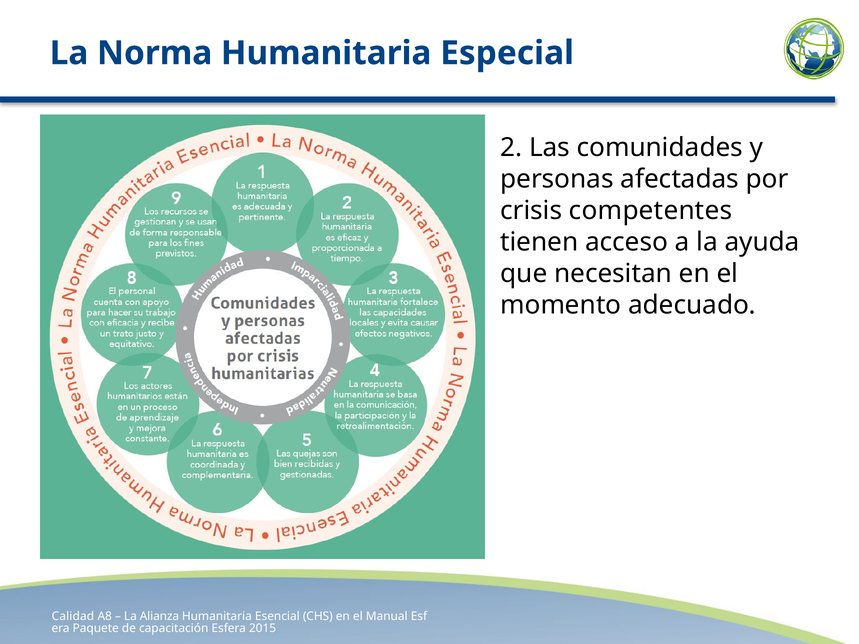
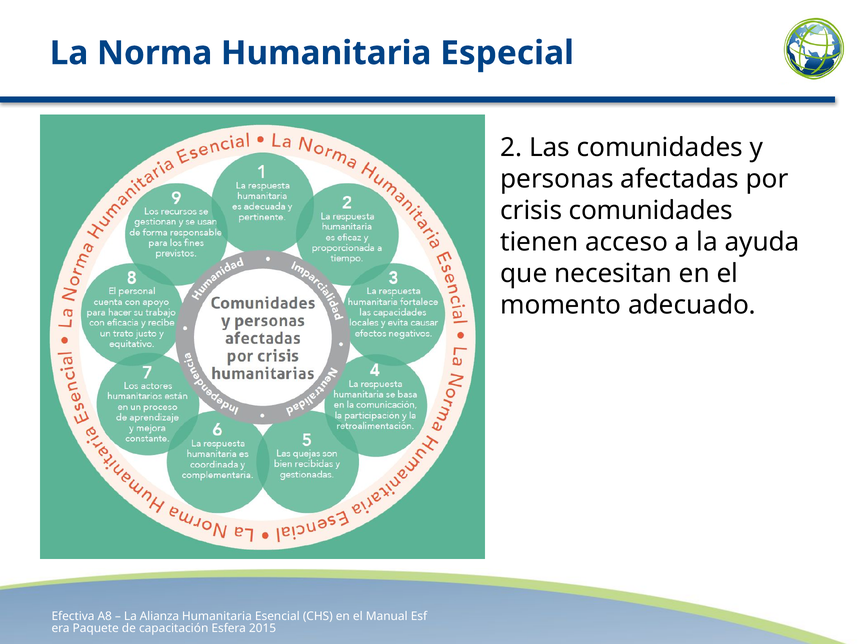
crisis competentes: competentes -> comunidades (651, 211)
Calidad: Calidad -> Efectiva (73, 616)
